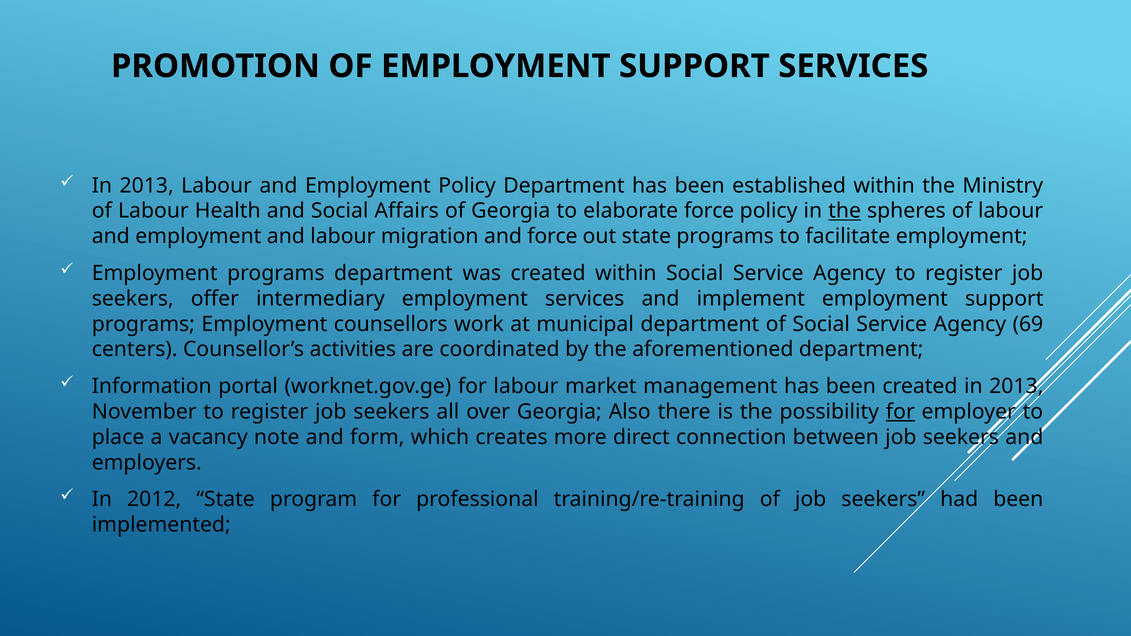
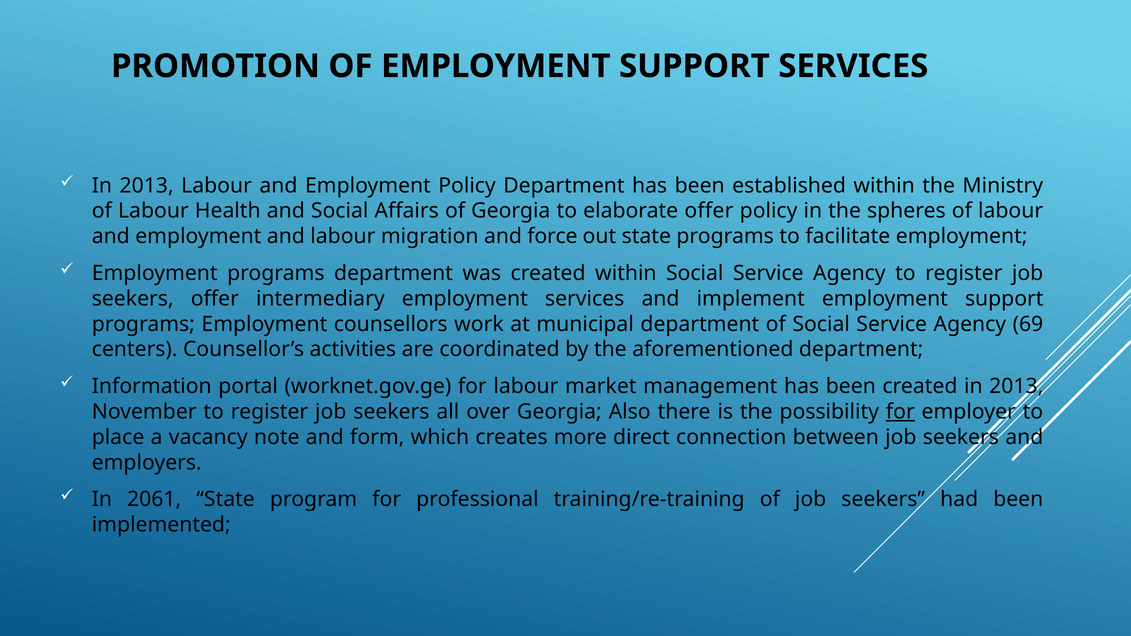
elaborate force: force -> offer (709, 211)
the underline: present -> none (845, 211)
2012: 2012 -> 2061 (154, 499)
